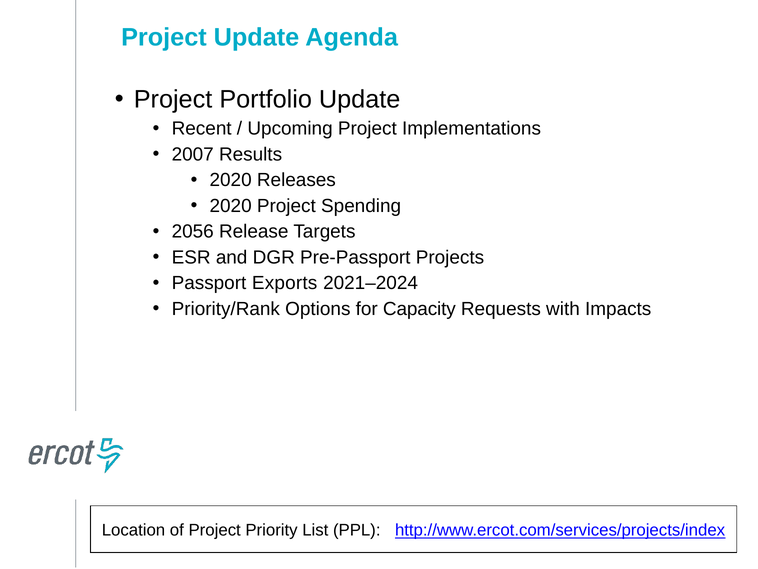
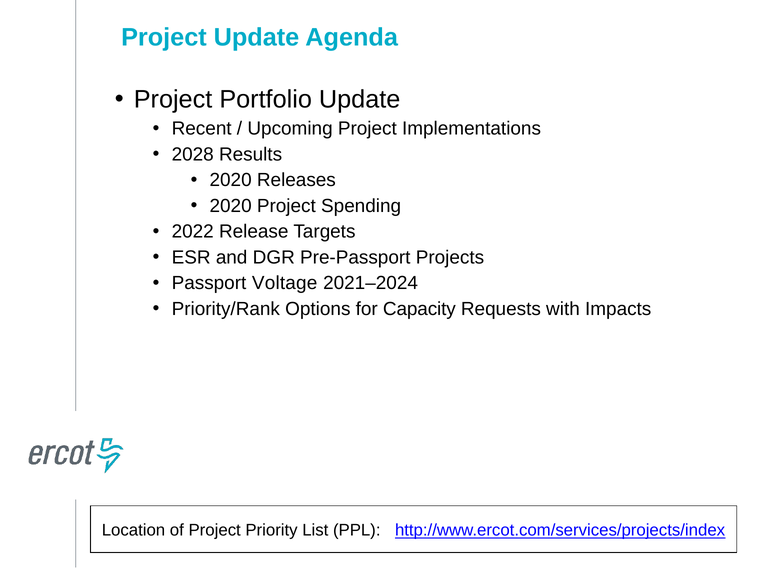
2007: 2007 -> 2028 (193, 154)
2056: 2056 -> 2022 (193, 231)
Exports: Exports -> Voltage (285, 283)
